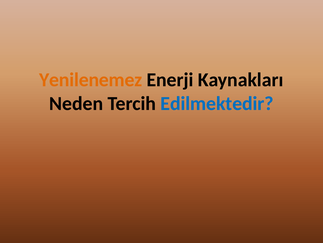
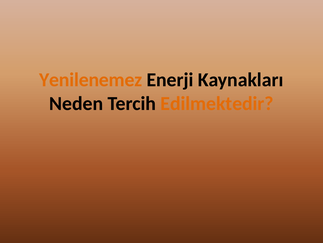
Edilmektedir colour: blue -> orange (217, 103)
